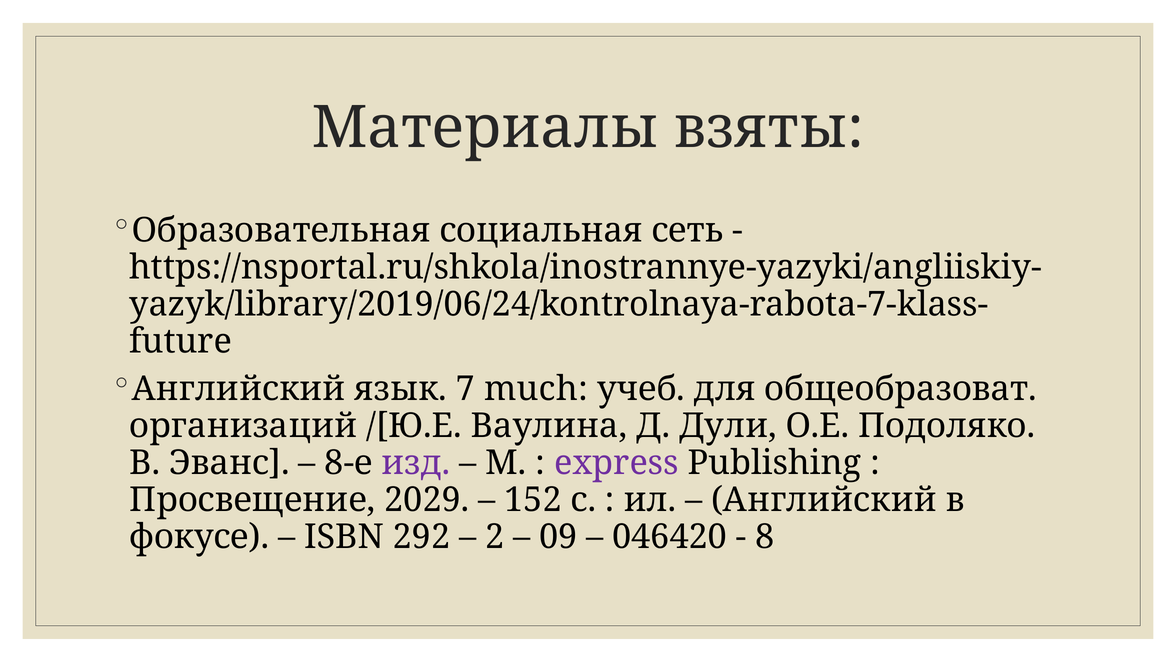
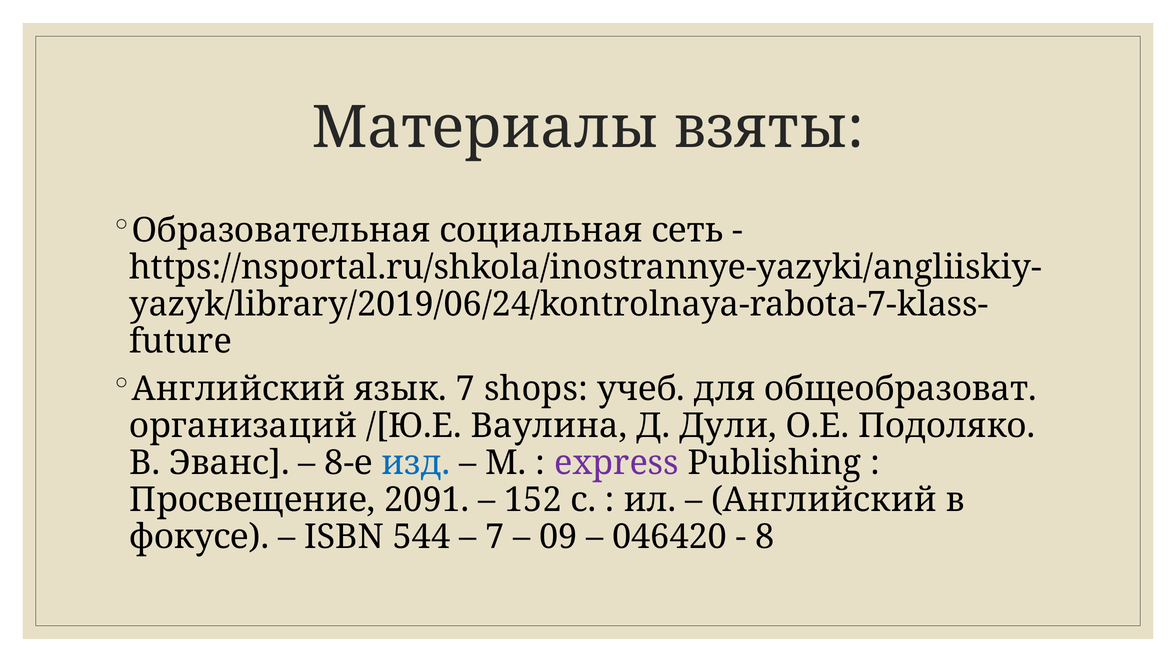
much: much -> shops (536, 388)
изд colour: purple -> blue (416, 462)
2029: 2029 -> 2091 (427, 500)
292: 292 -> 544 (421, 537)
2: 2 -> 7 (495, 537)
